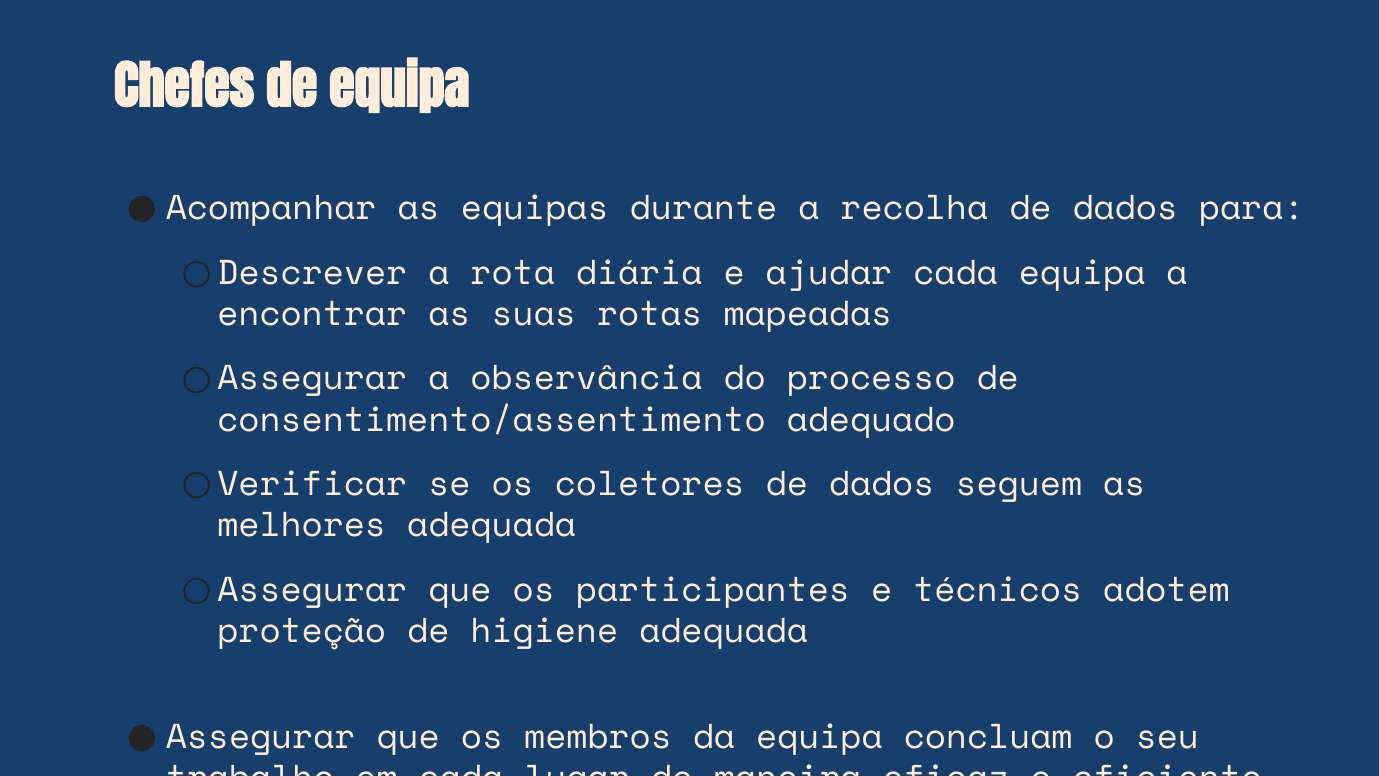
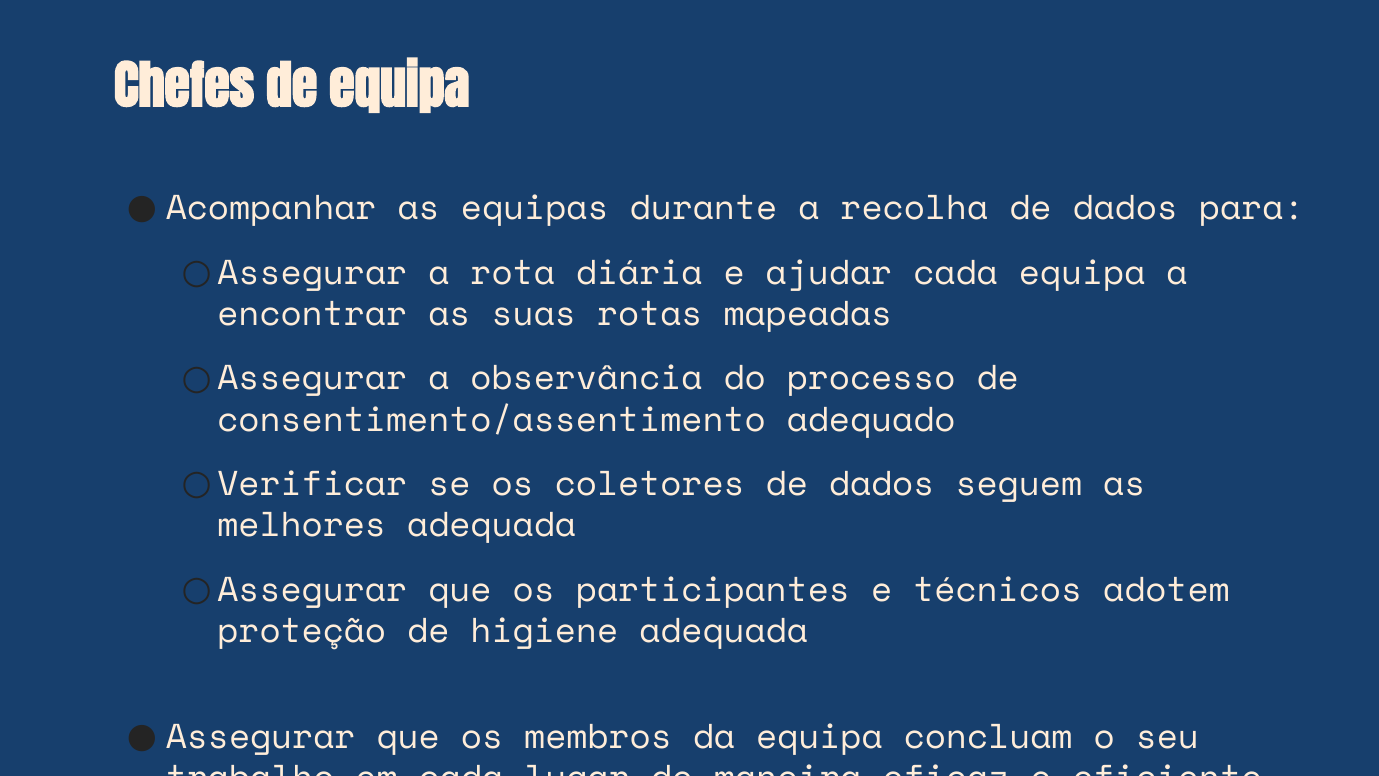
Descrever: Descrever -> Assegurar (312, 273)
